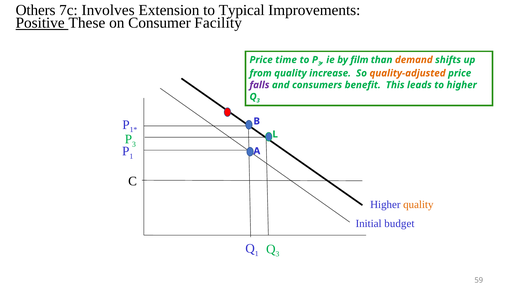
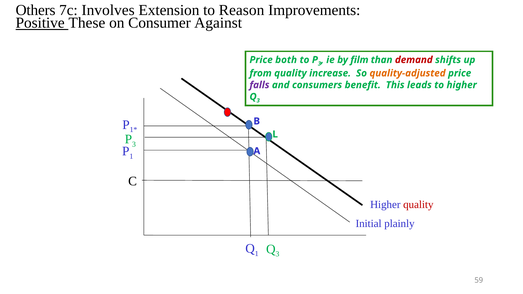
Typical: Typical -> Reason (242, 10)
Facility: Facility -> Against (218, 23)
time: time -> both (286, 60)
demand colour: orange -> red (414, 60)
quality colour: orange -> red (418, 205)
budget: budget -> plainly (399, 224)
